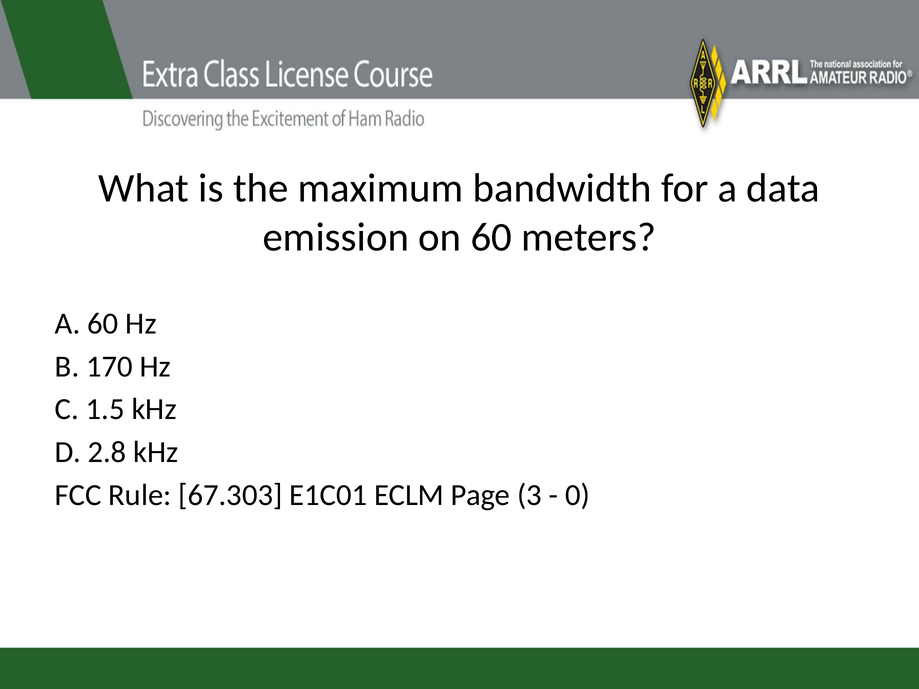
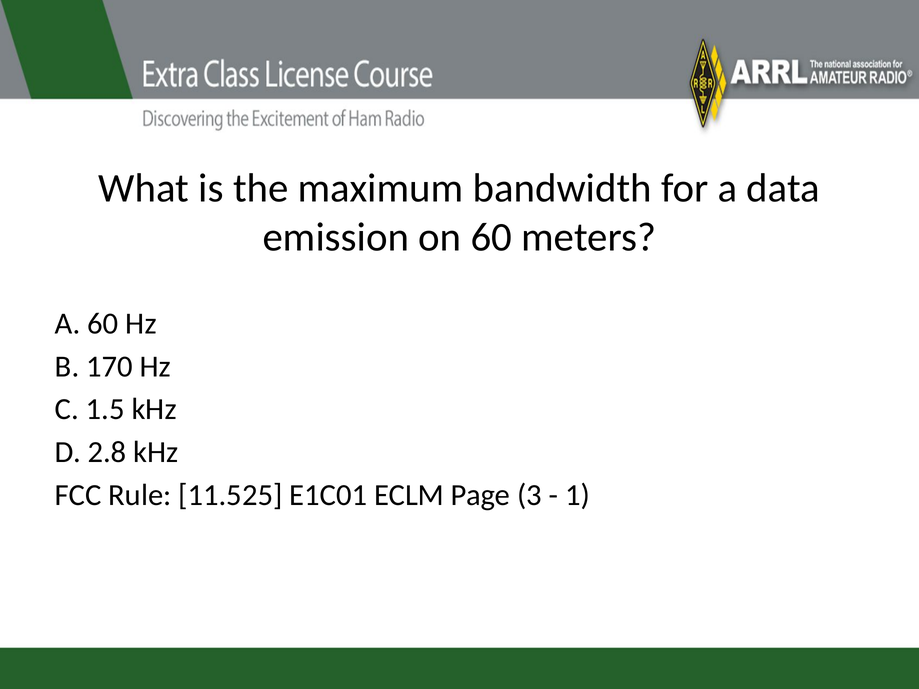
67.303: 67.303 -> 11.525 (230, 495)
0: 0 -> 1 (578, 495)
